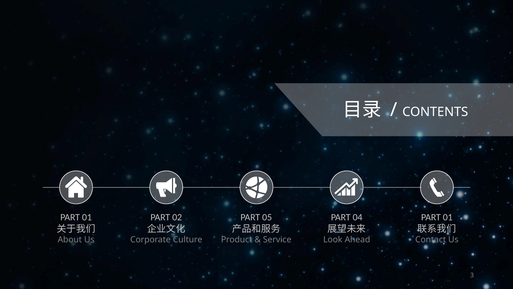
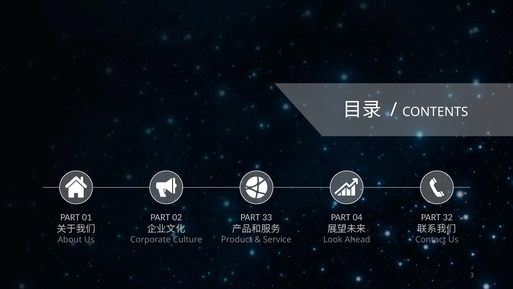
05: 05 -> 33 (267, 217)
01: 01 -> 32 (448, 217)
